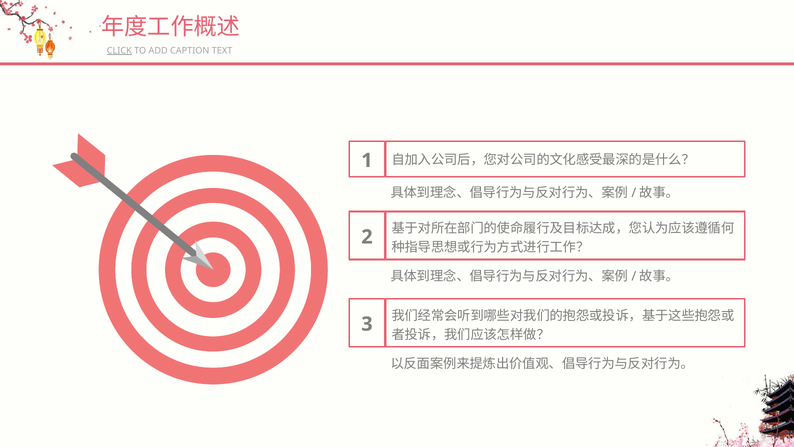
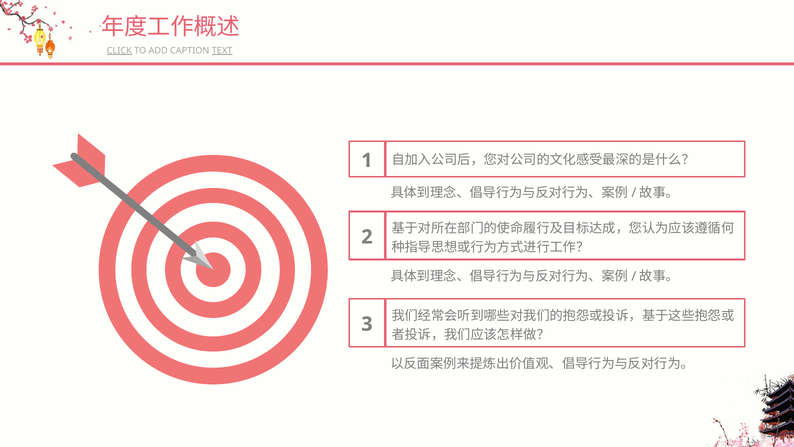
TEXT underline: none -> present (222, 51)
